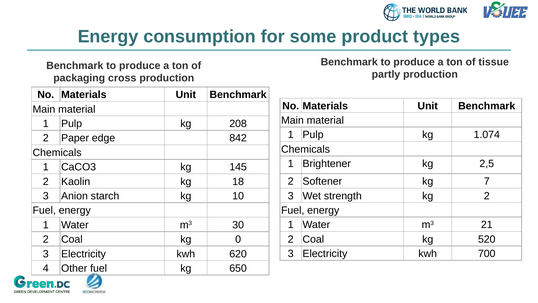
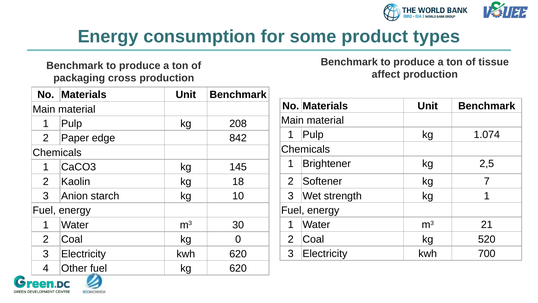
partly: partly -> affect (386, 74)
kg 2: 2 -> 1 (487, 196)
kg 650: 650 -> 620 (238, 268)
